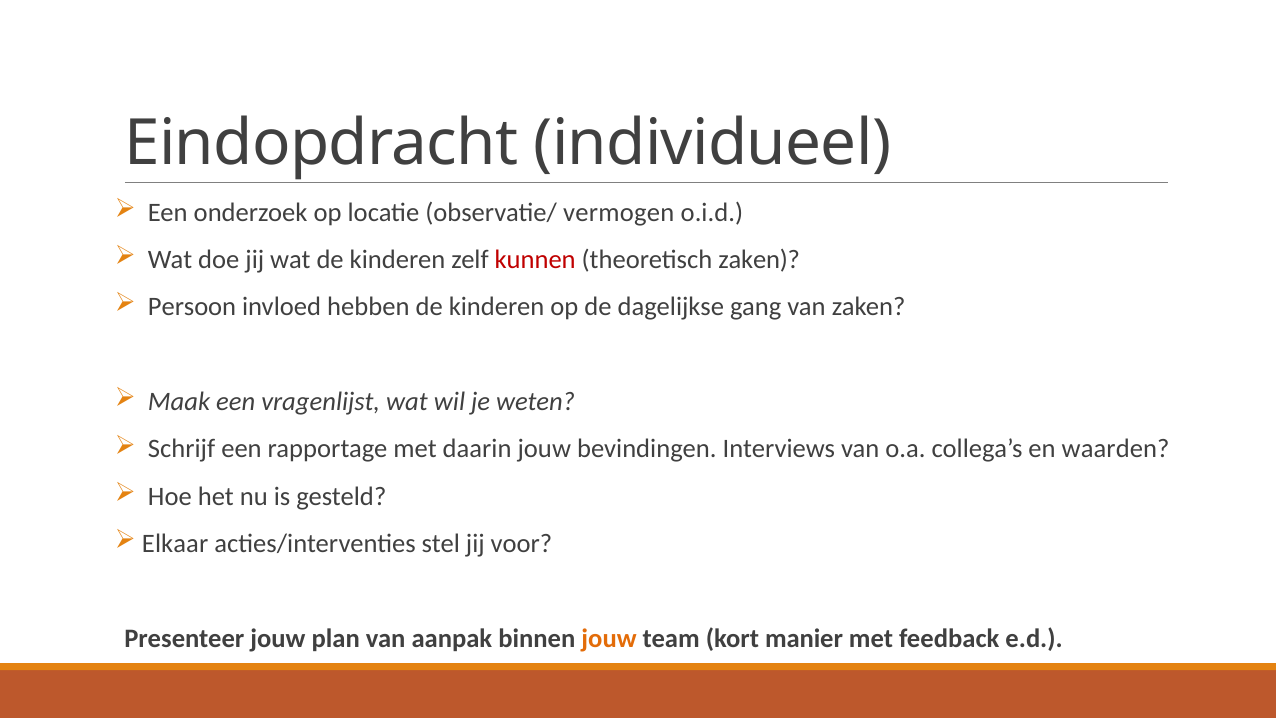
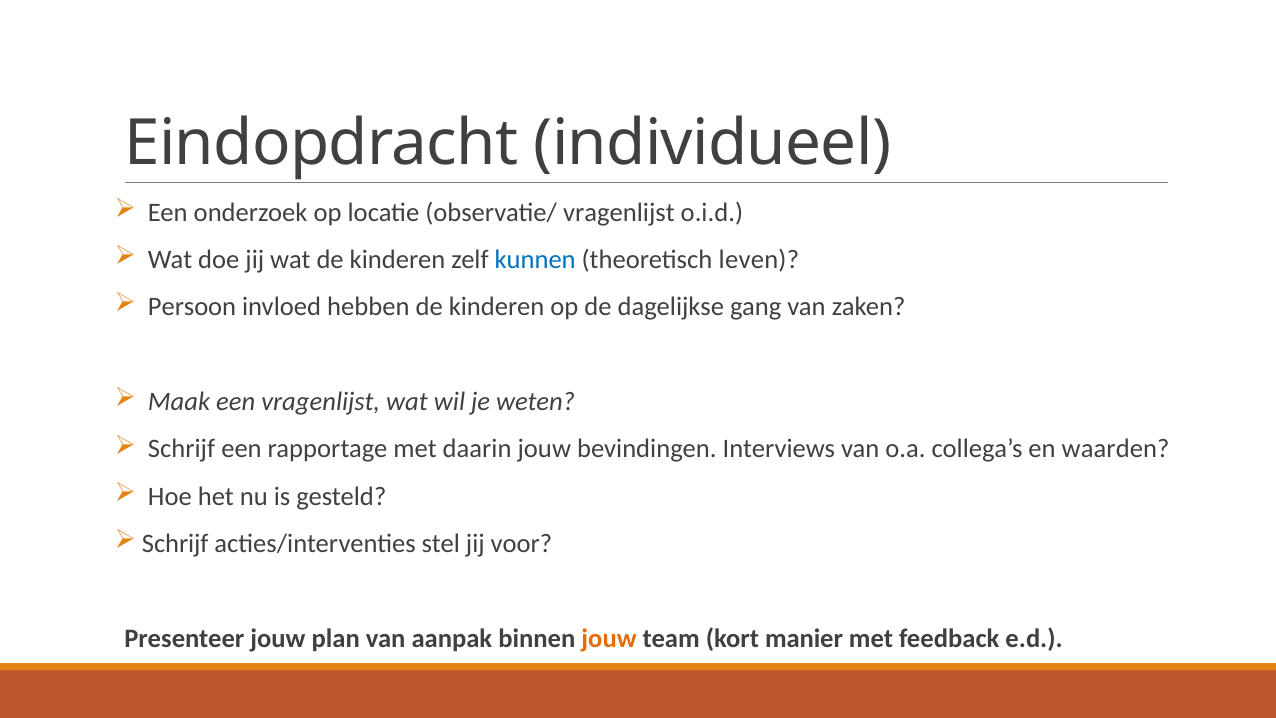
observatie/ vermogen: vermogen -> vragenlijst (619, 212)
kunnen colour: red -> blue (535, 260)
theoretisch zaken: zaken -> leven (759, 260)
Elkaar: Elkaar -> Schrijf (175, 544)
